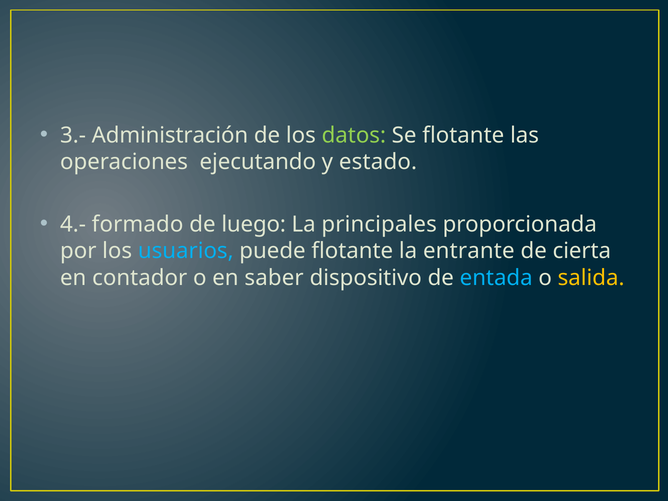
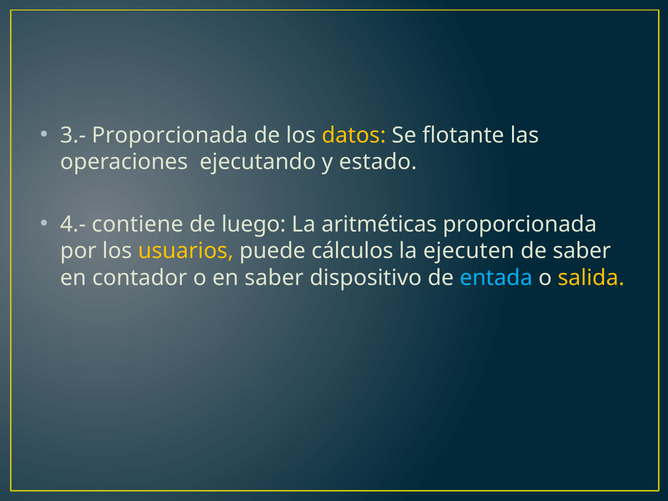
3.- Administración: Administración -> Proporcionada (170, 135)
datos colour: light green -> yellow (354, 135)
formado: formado -> contiene (138, 224)
principales: principales -> aritméticas (379, 224)
usuarios colour: light blue -> yellow (186, 251)
puede flotante: flotante -> cálculos (352, 251)
entrante: entrante -> ejecuten (469, 251)
de cierta: cierta -> saber (582, 251)
